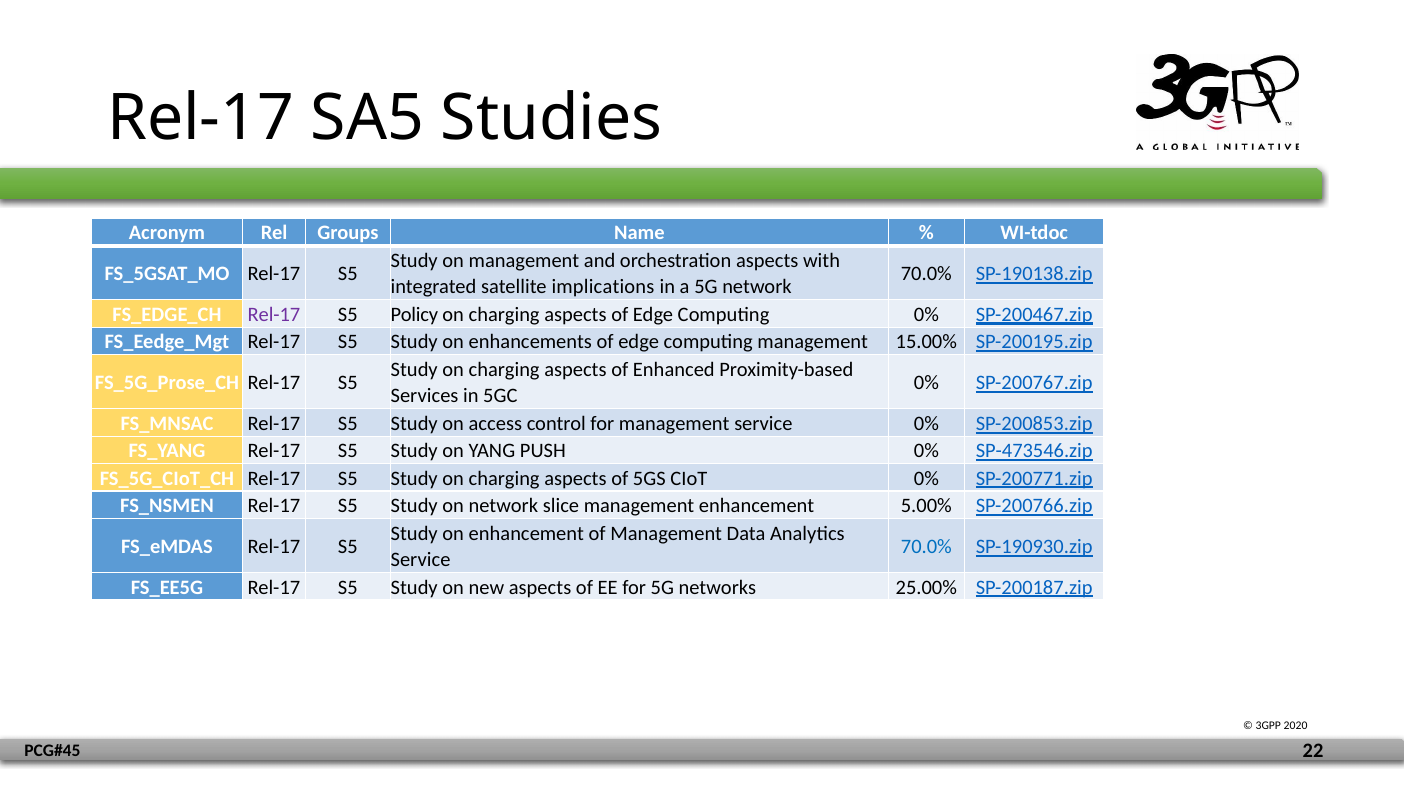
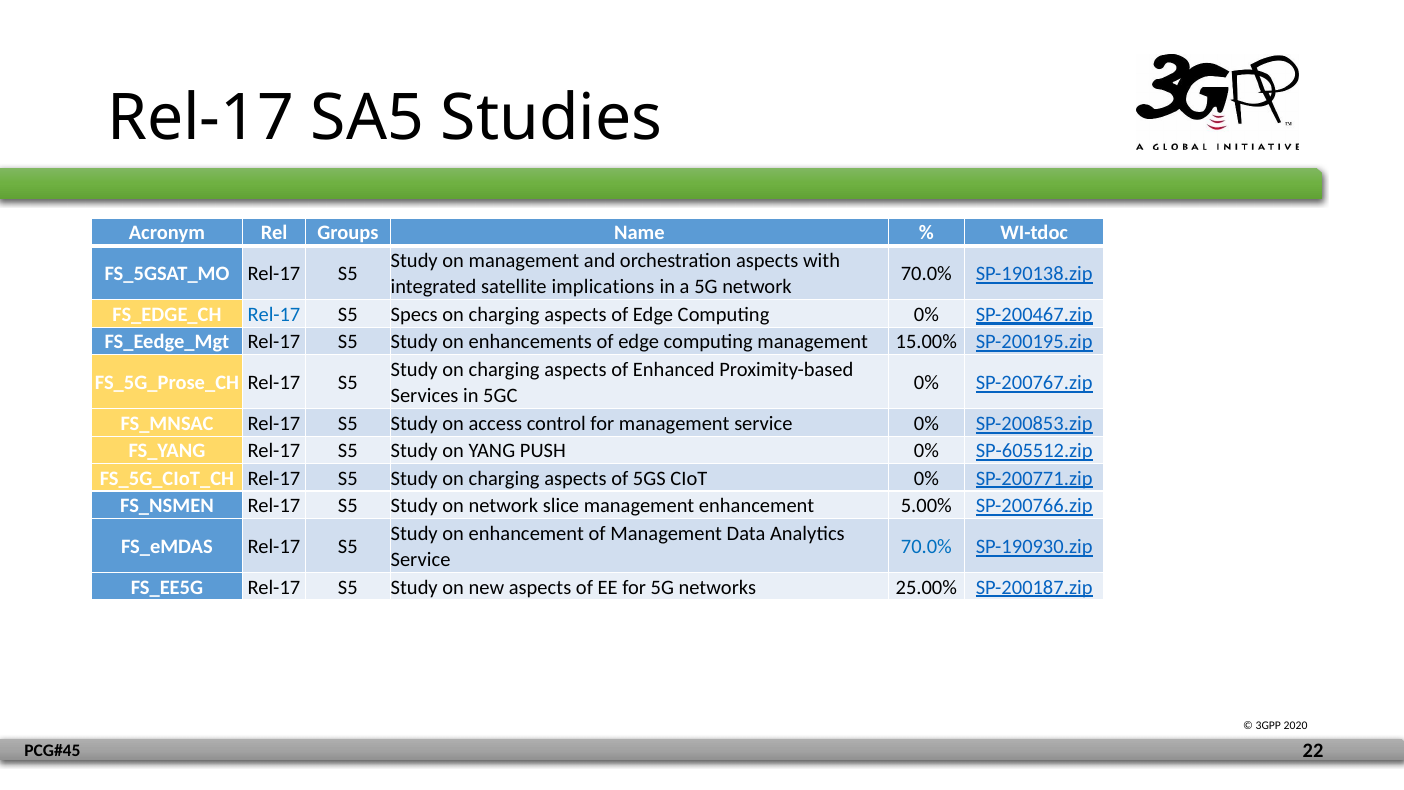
Rel-17 colour: purple -> blue (274, 314)
Policy: Policy -> Specs (414, 314)
SP-473546.zip: SP-473546.zip -> SP-605512.zip (1034, 451)
